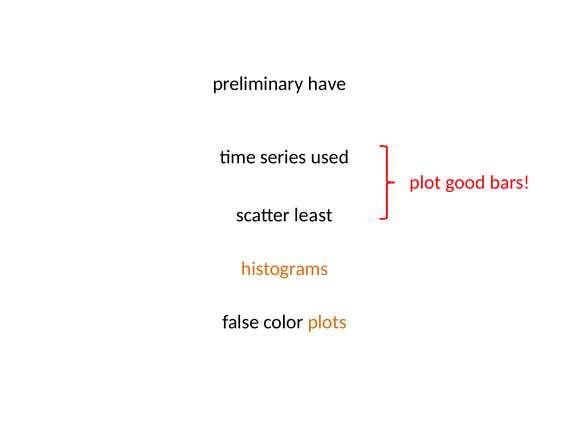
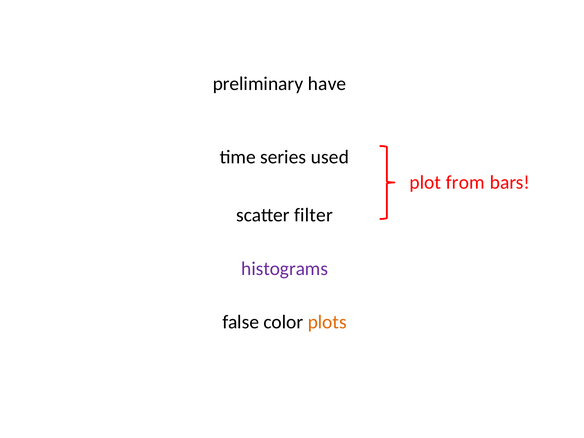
good: good -> from (465, 183)
least: least -> filter (313, 215)
histograms colour: orange -> purple (285, 269)
